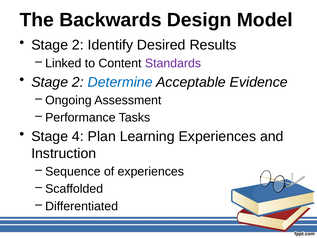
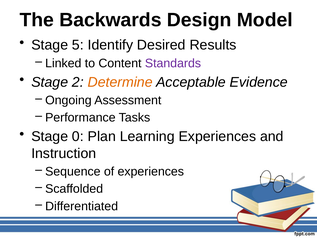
2: 2 -> 5 (78, 45)
Determine colour: blue -> orange (120, 82)
4: 4 -> 0 (78, 136)
